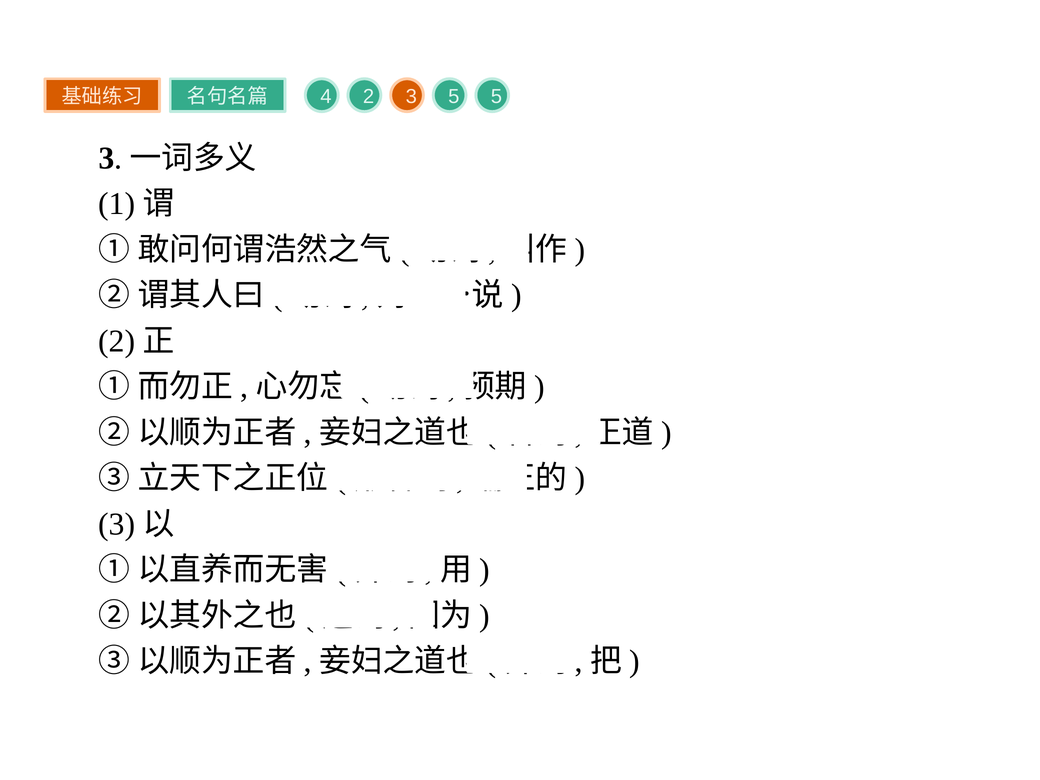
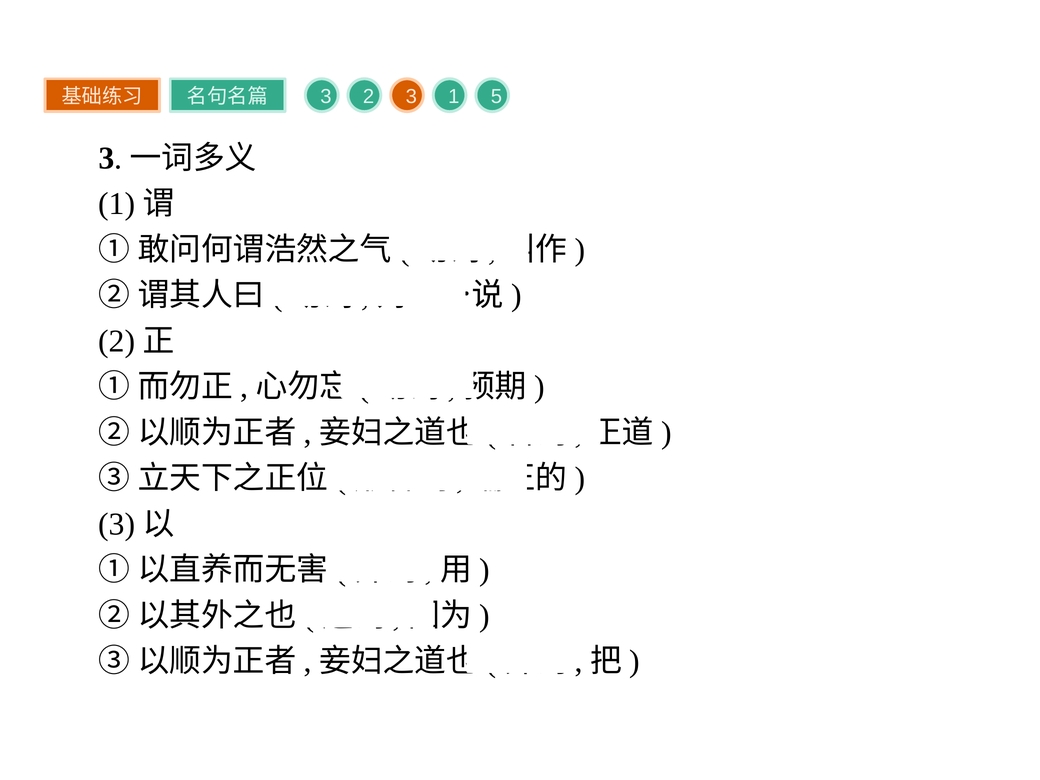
4: 4 -> 3 (326, 97)
3 5: 5 -> 1 (454, 97)
